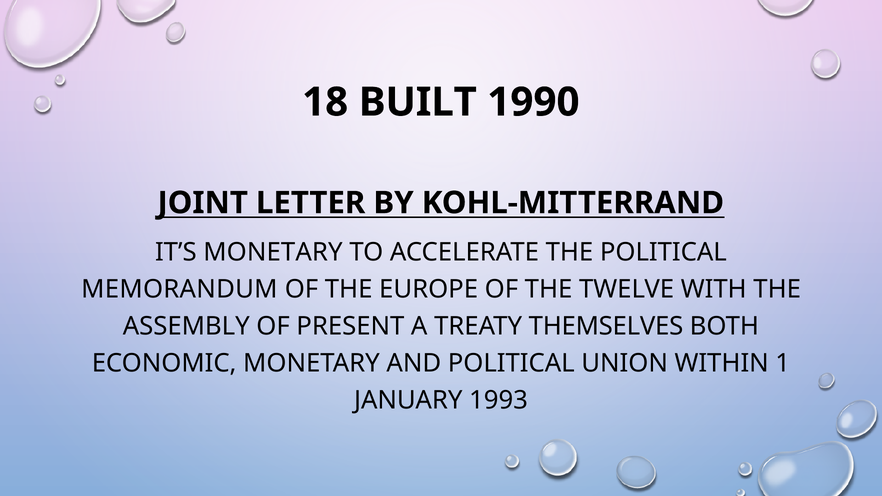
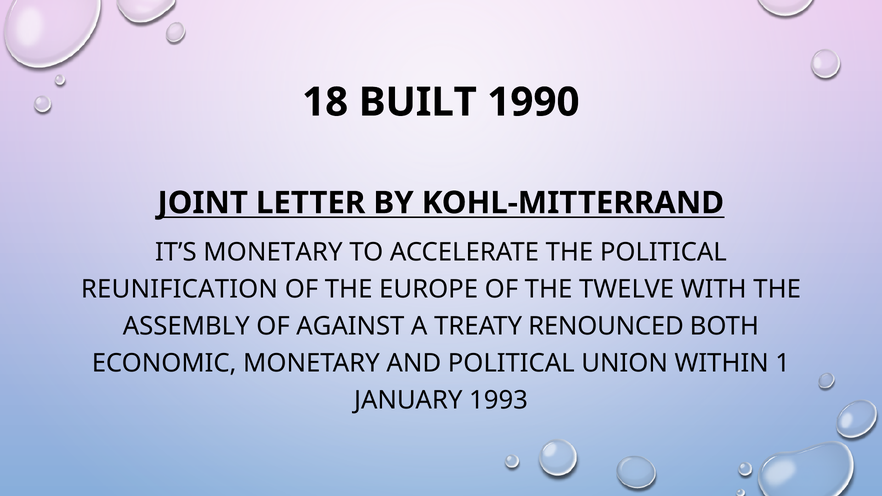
MEMORANDUM: MEMORANDUM -> REUNIFICATION (179, 289)
PRESENT: PRESENT -> AGAINST (350, 326)
THEMSELVES: THEMSELVES -> RENOUNCED (606, 326)
